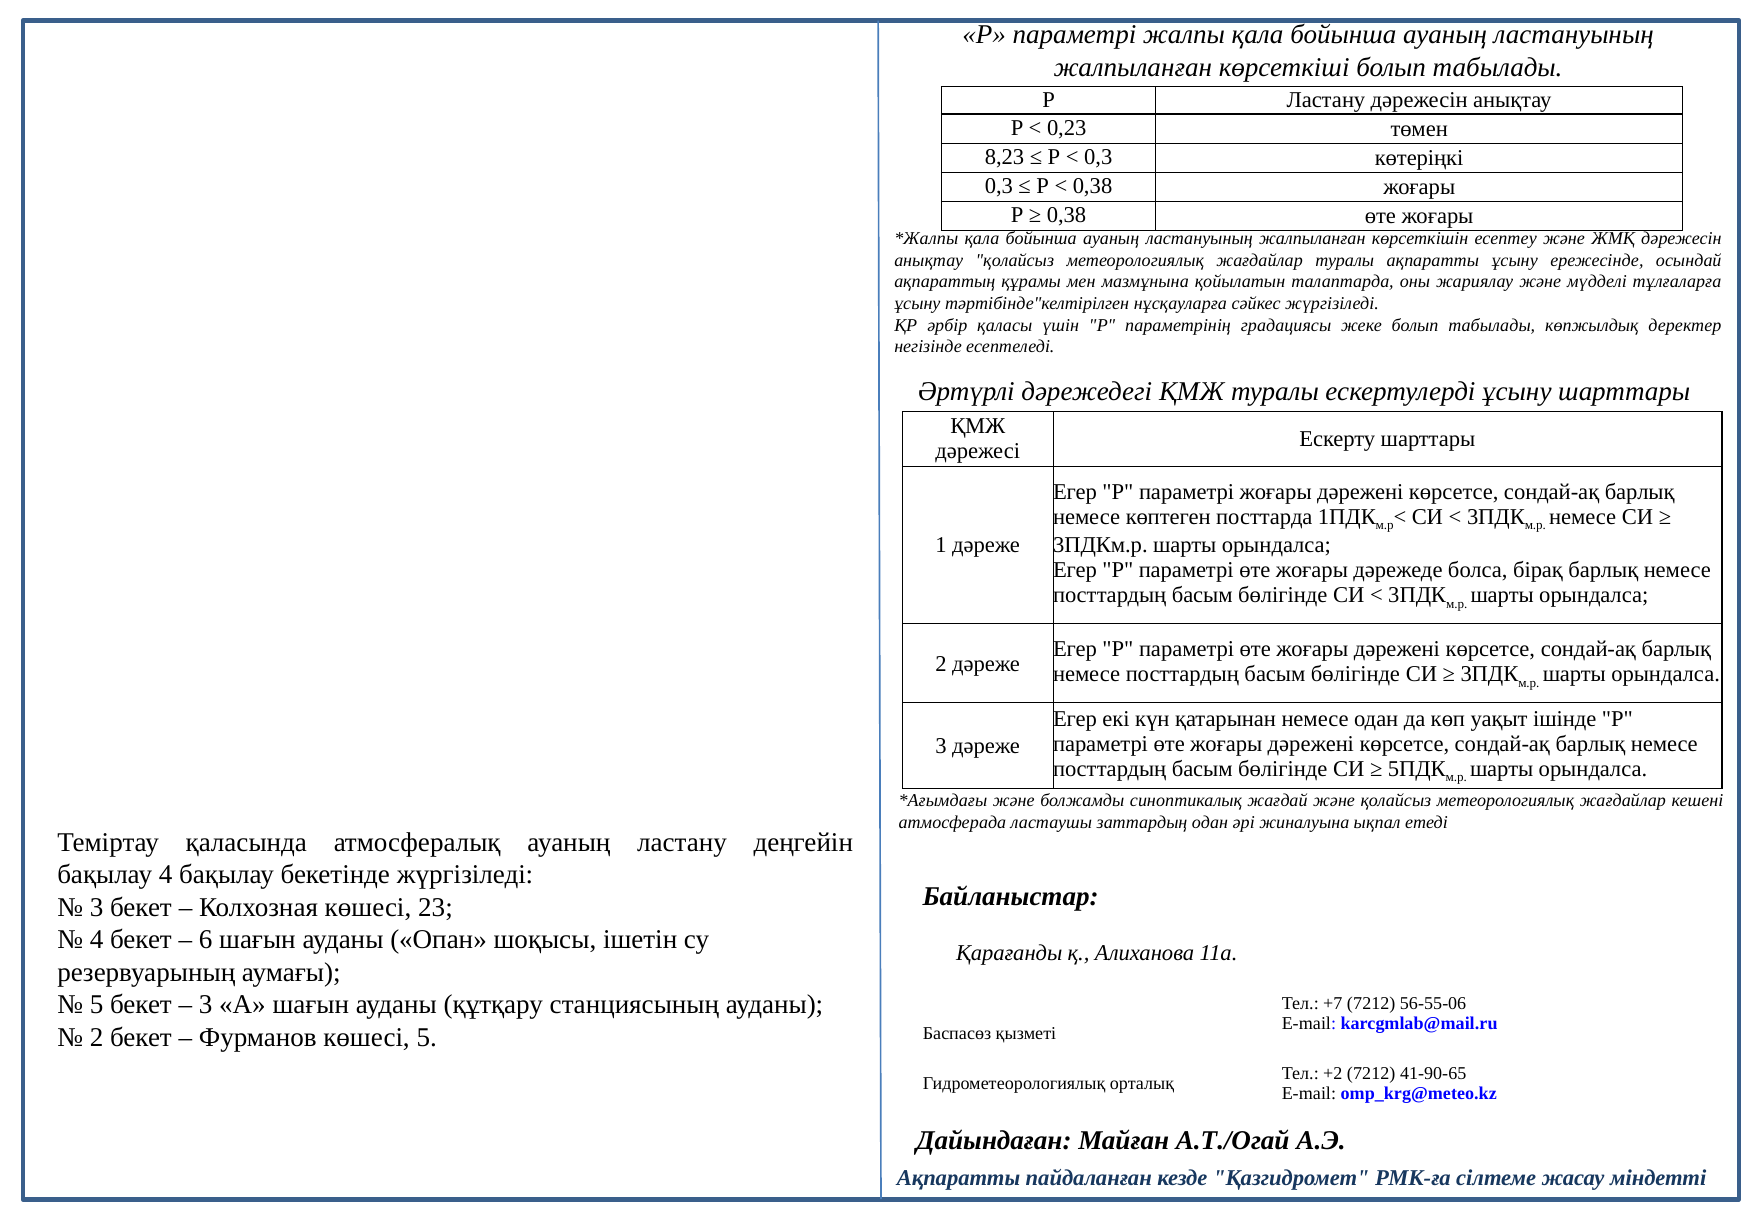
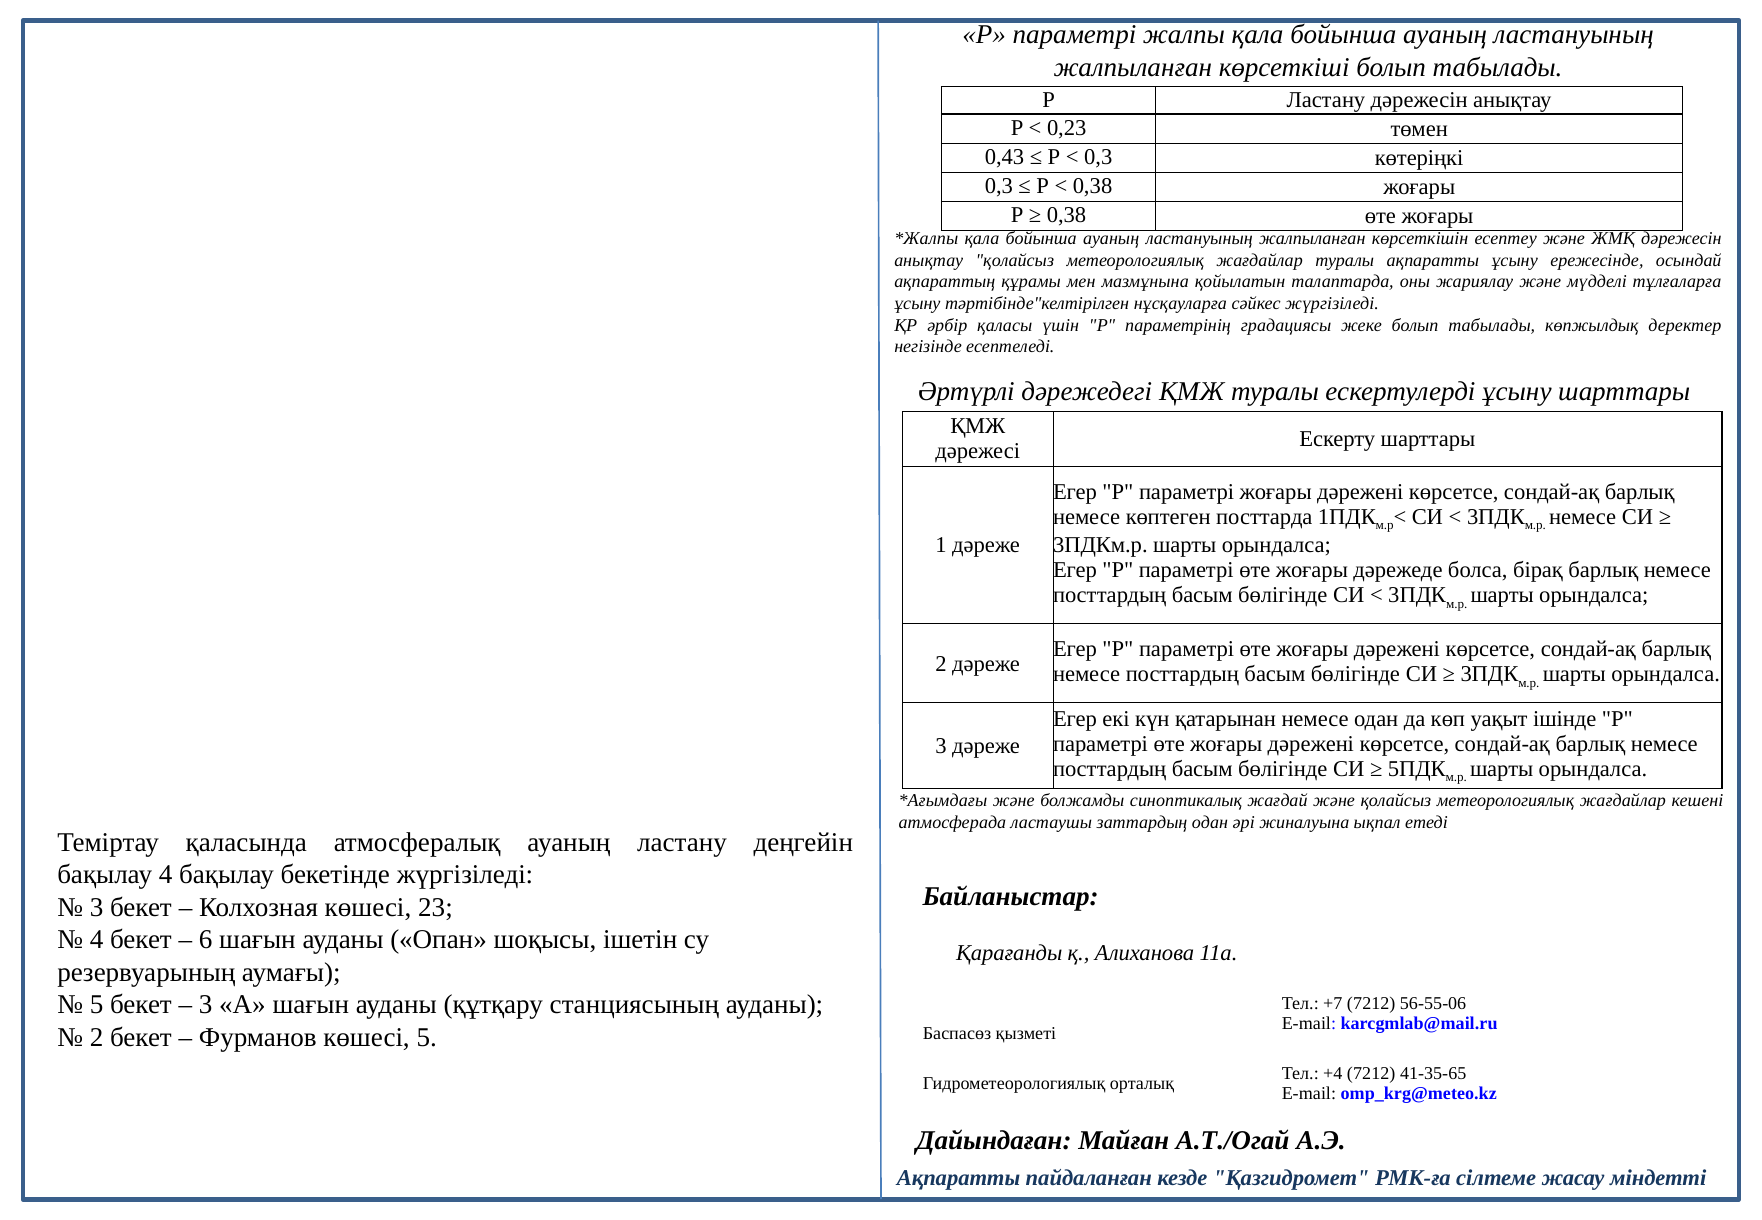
8,23: 8,23 -> 0,43 (1005, 157)
+2: +2 -> +4 (1333, 1074)
41-90-65: 41-90-65 -> 41-35-65 (1433, 1074)
